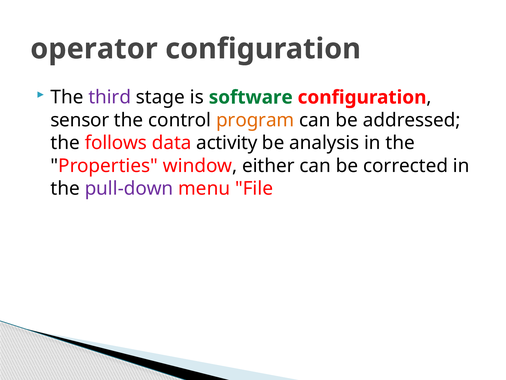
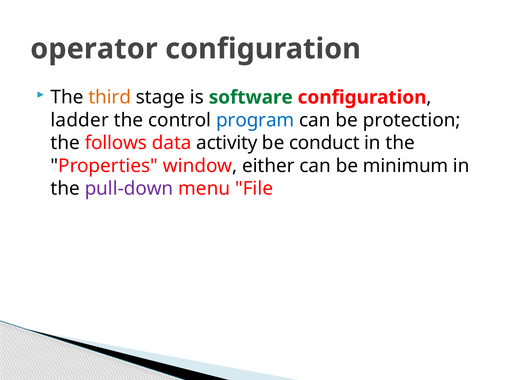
third colour: purple -> orange (110, 97)
sensor: sensor -> ladder (80, 120)
program colour: orange -> blue (255, 120)
addressed: addressed -> protection (412, 120)
analysis: analysis -> conduct (324, 143)
corrected: corrected -> minimum (406, 166)
